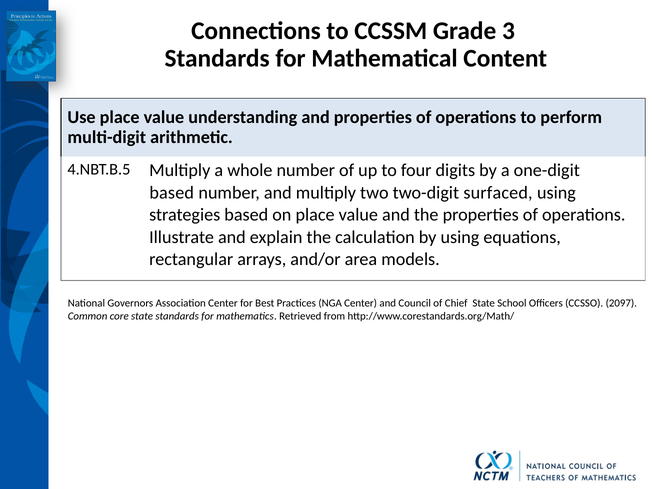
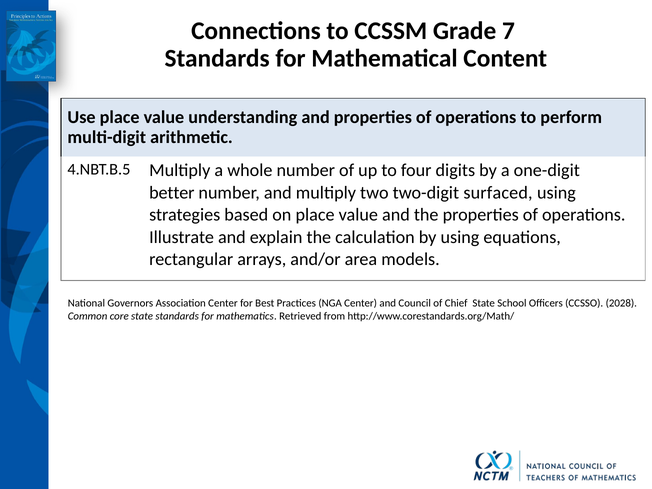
3: 3 -> 7 (508, 31)
based: based -> better (172, 193)
2097: 2097 -> 2028 (621, 303)
